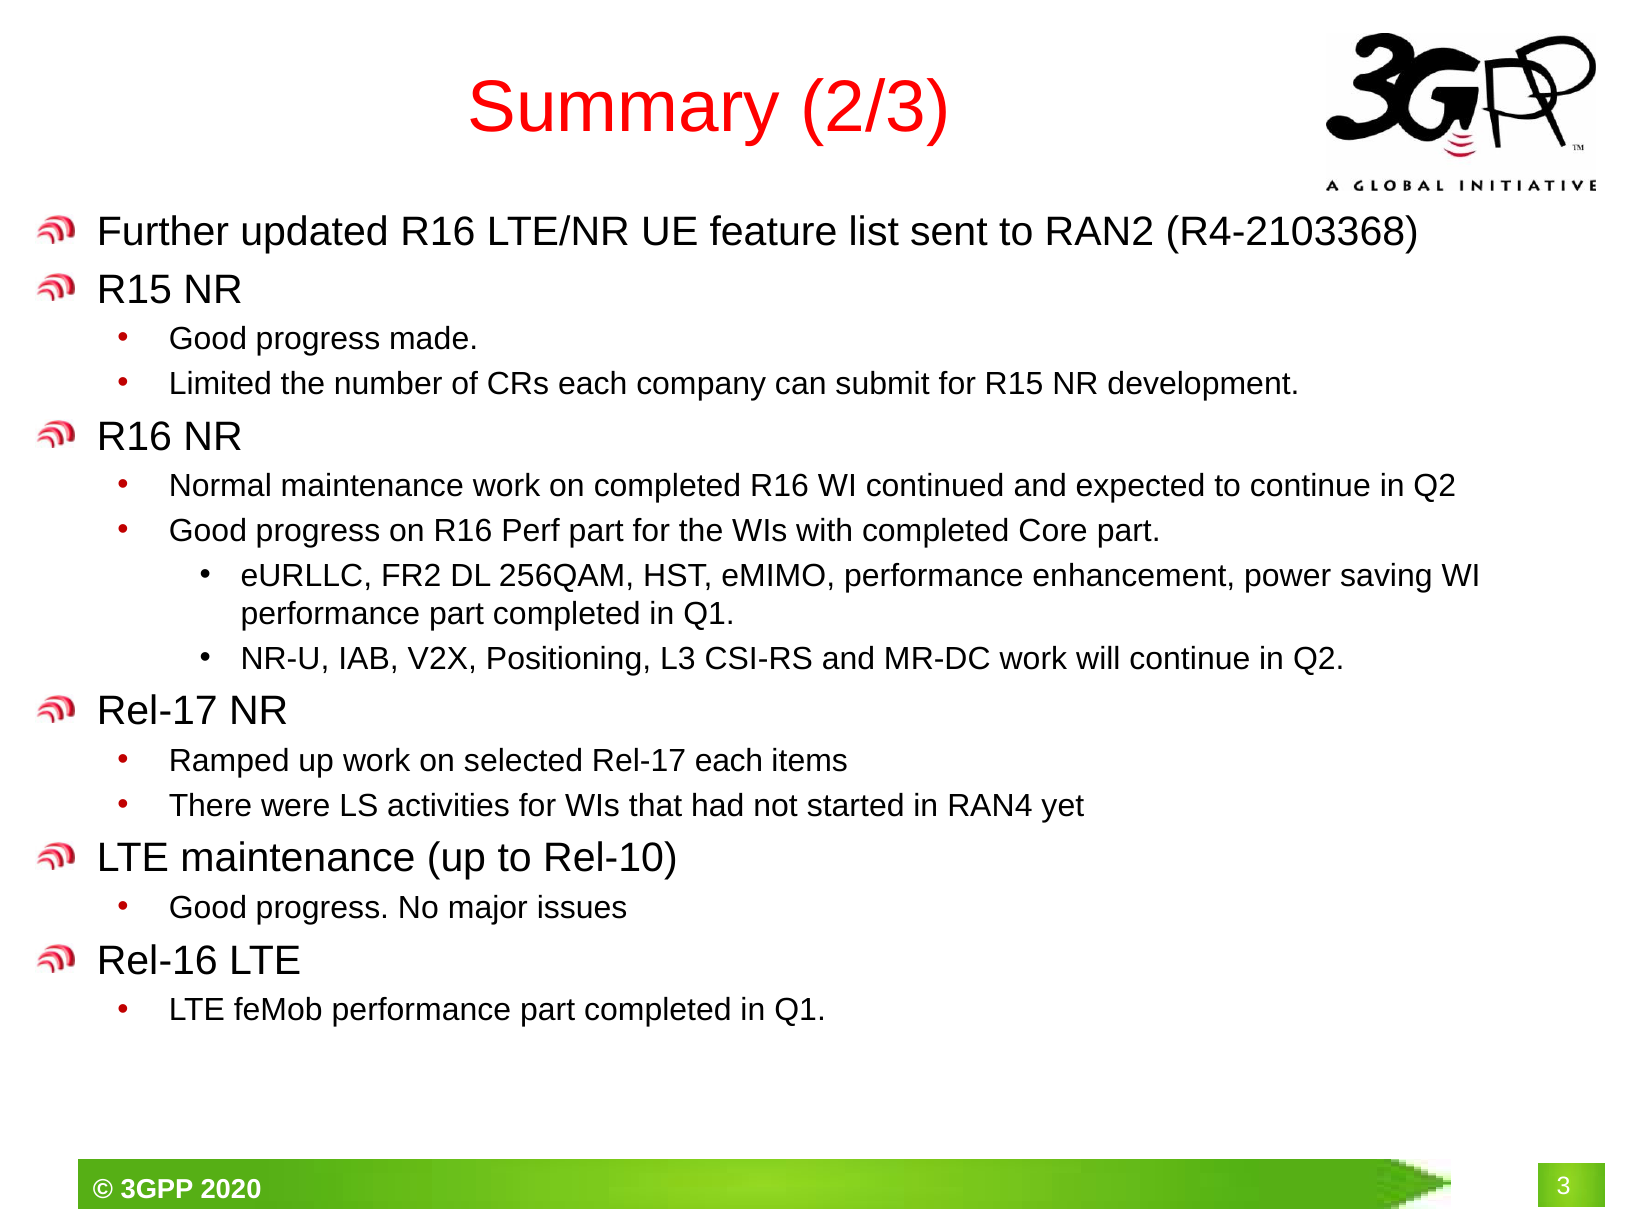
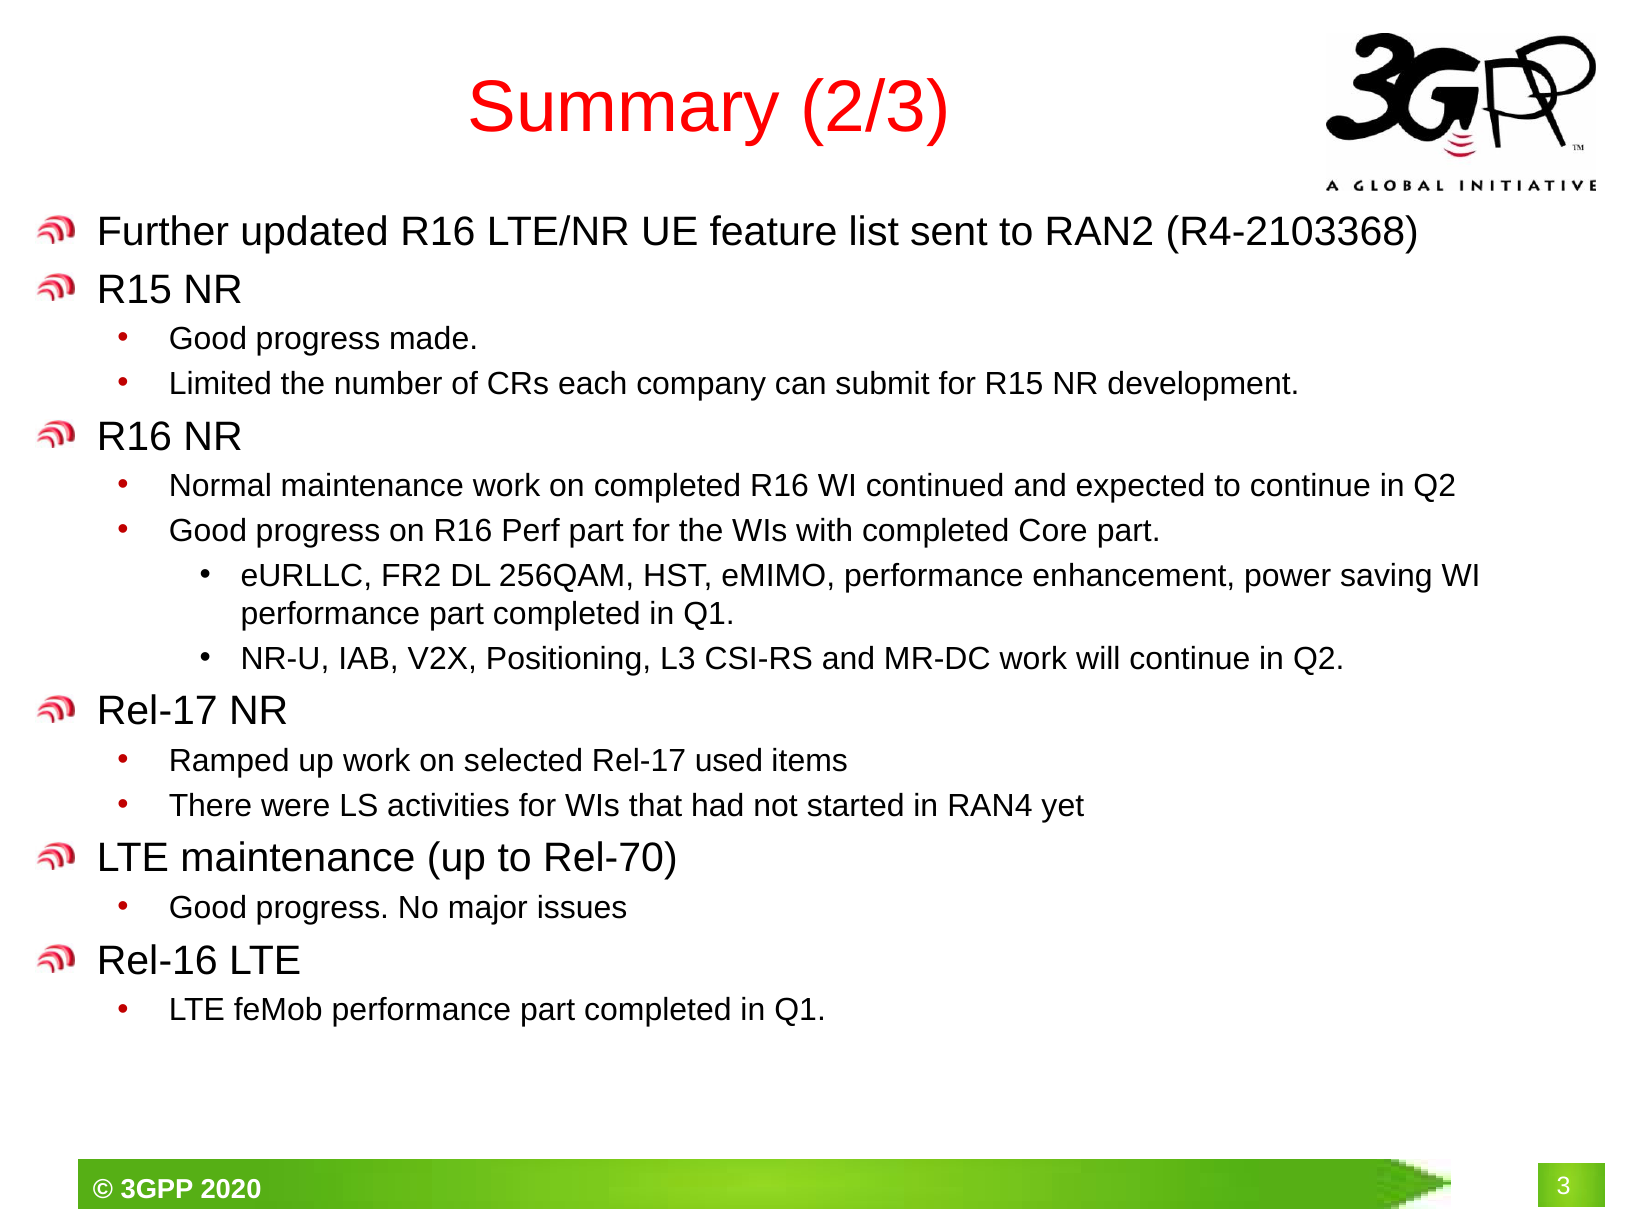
Rel-17 each: each -> used (729, 761)
Rel-10: Rel-10 -> Rel-70 (610, 859)
